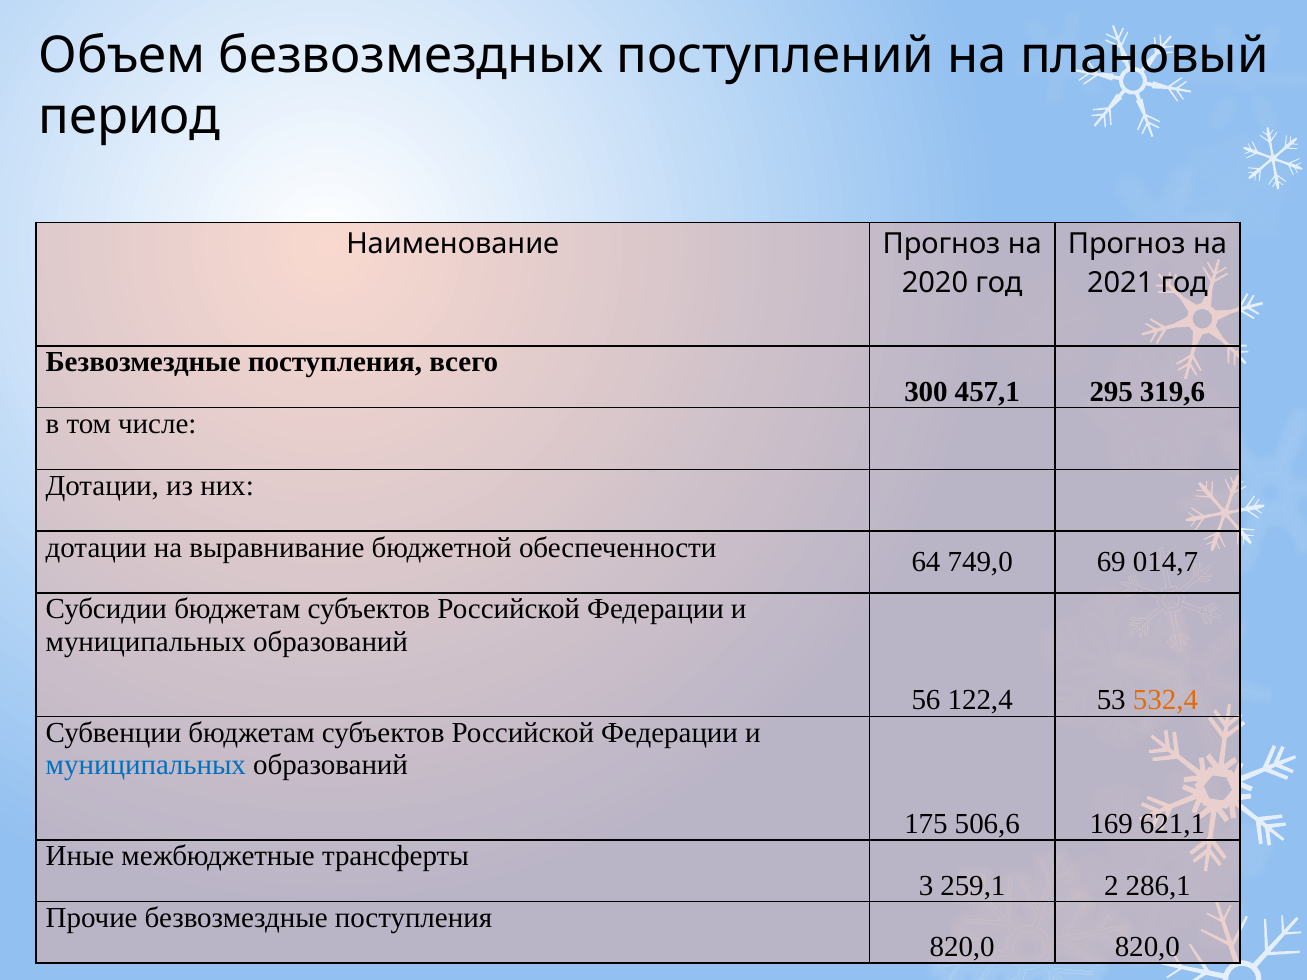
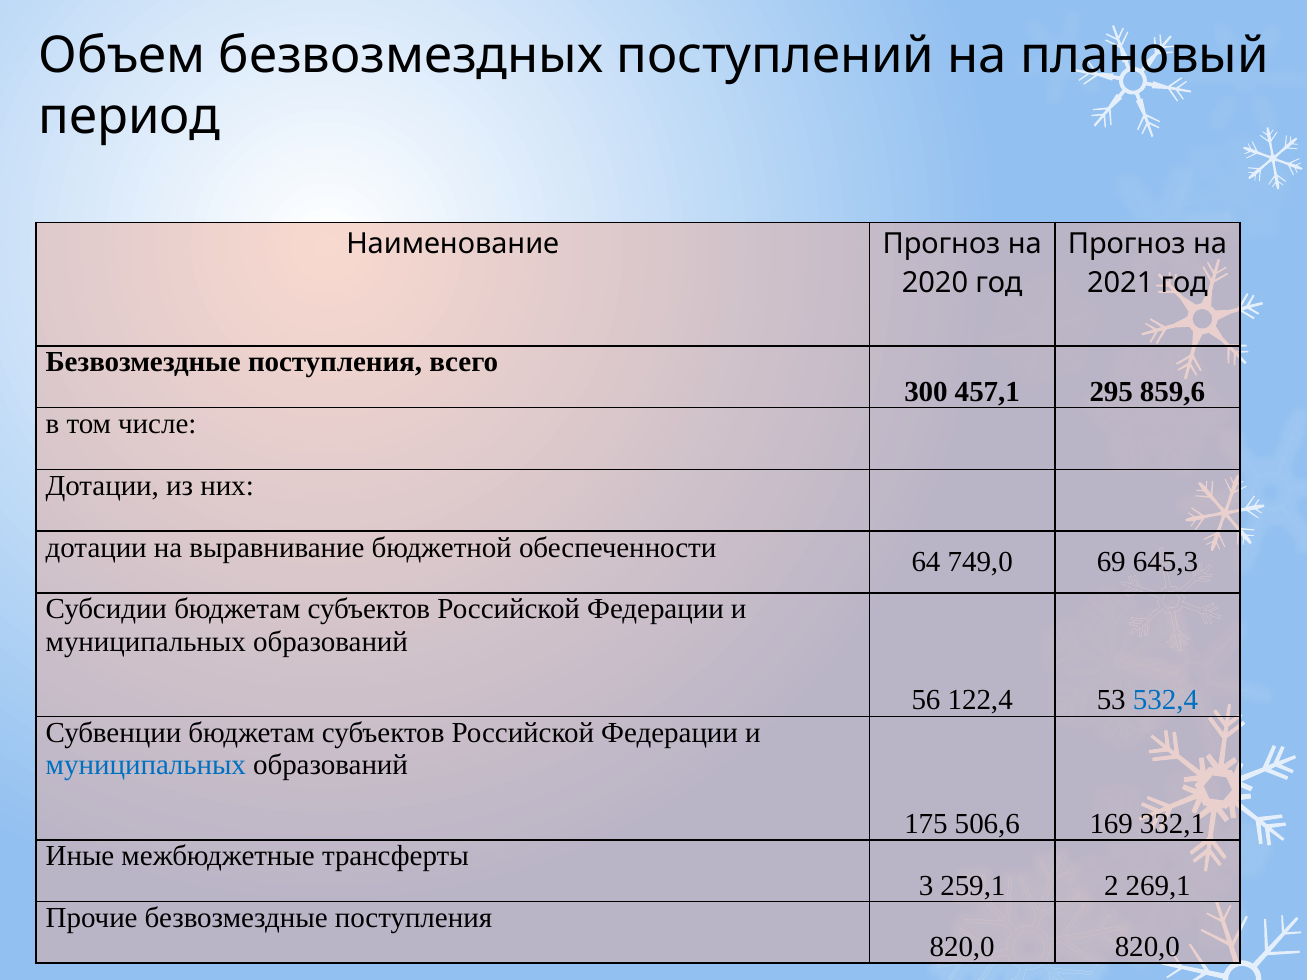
319,6: 319,6 -> 859,6 (1173, 392)
014,7: 014,7 -> 645,3 (1166, 562)
532,4 colour: orange -> blue (1166, 701)
621,1: 621,1 -> 332,1 (1173, 824)
286,1: 286,1 -> 269,1 (1158, 886)
